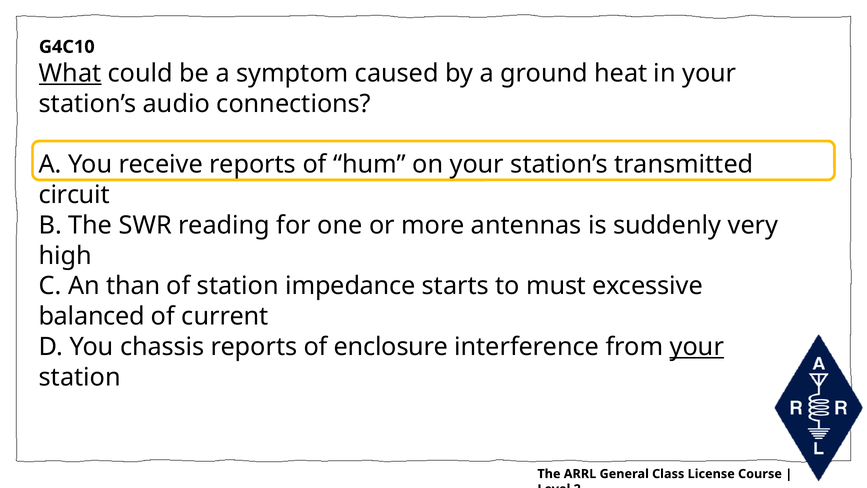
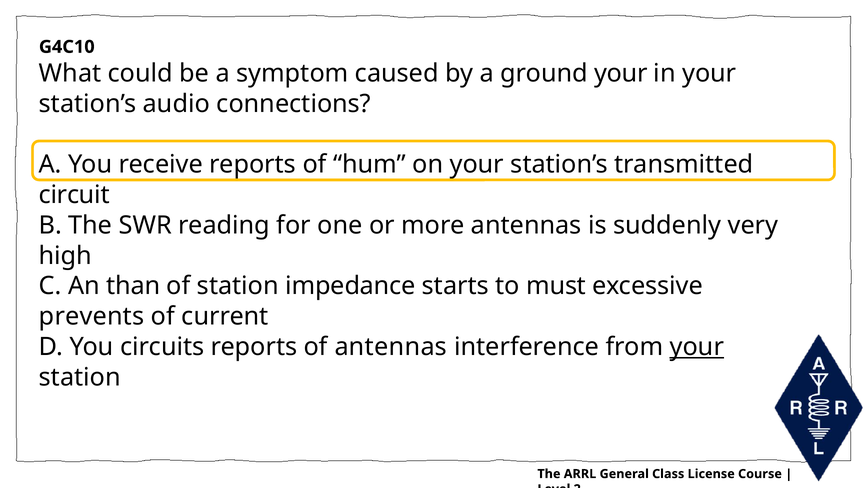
What underline: present -> none (70, 73)
ground heat: heat -> your (621, 73)
balanced: balanced -> prevents (92, 316)
chassis: chassis -> circuits (162, 347)
of enclosure: enclosure -> antennas (391, 347)
